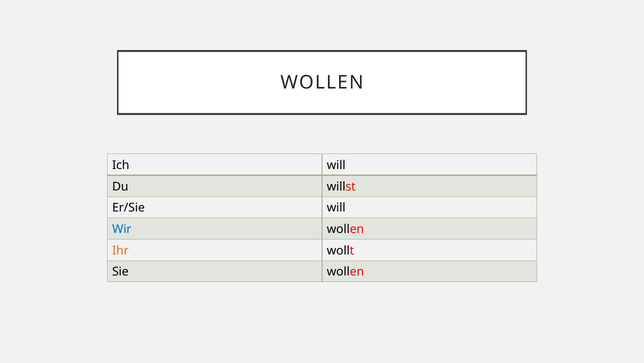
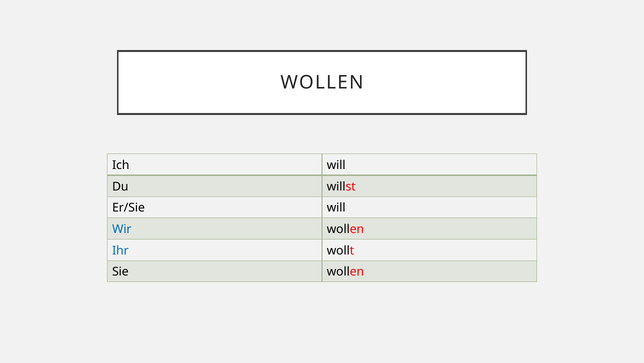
Ihr colour: orange -> blue (120, 250)
